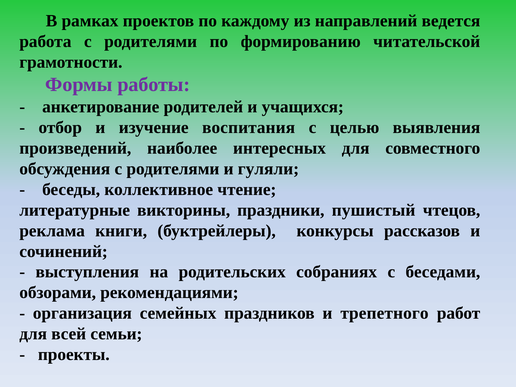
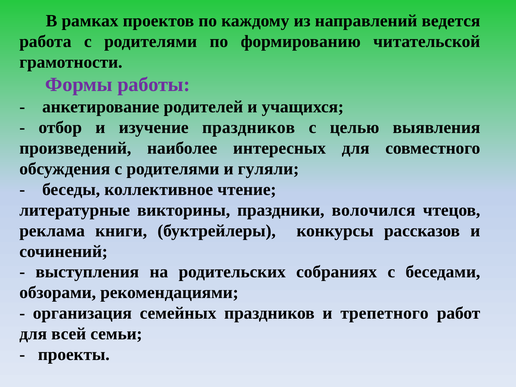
изучение воспитания: воспитания -> праздников (249, 128)
пушистый: пушистый -> волочился (374, 210)
